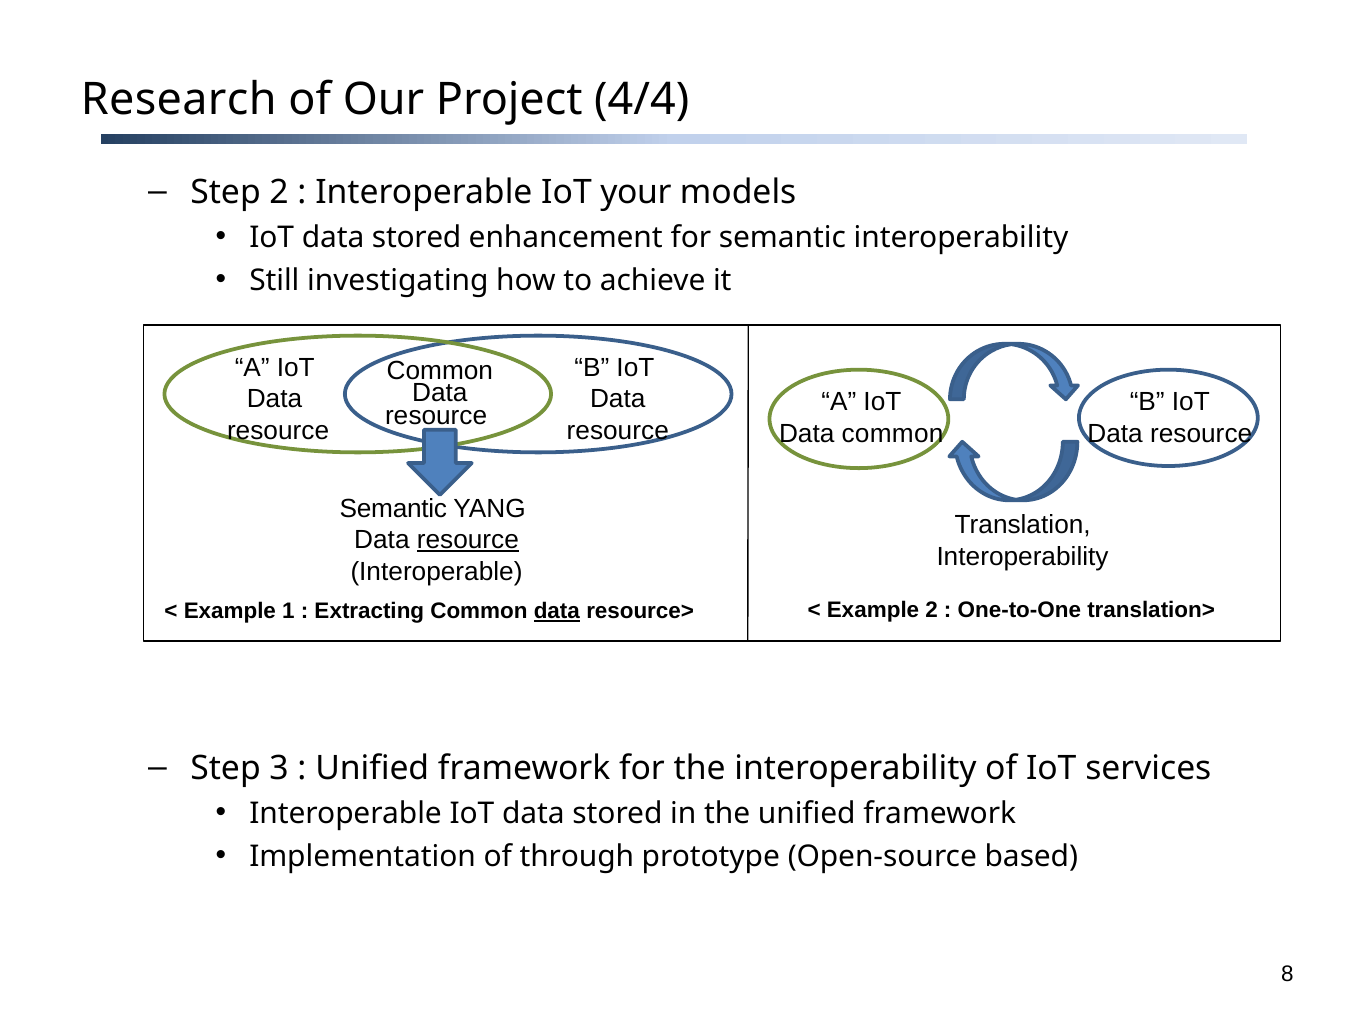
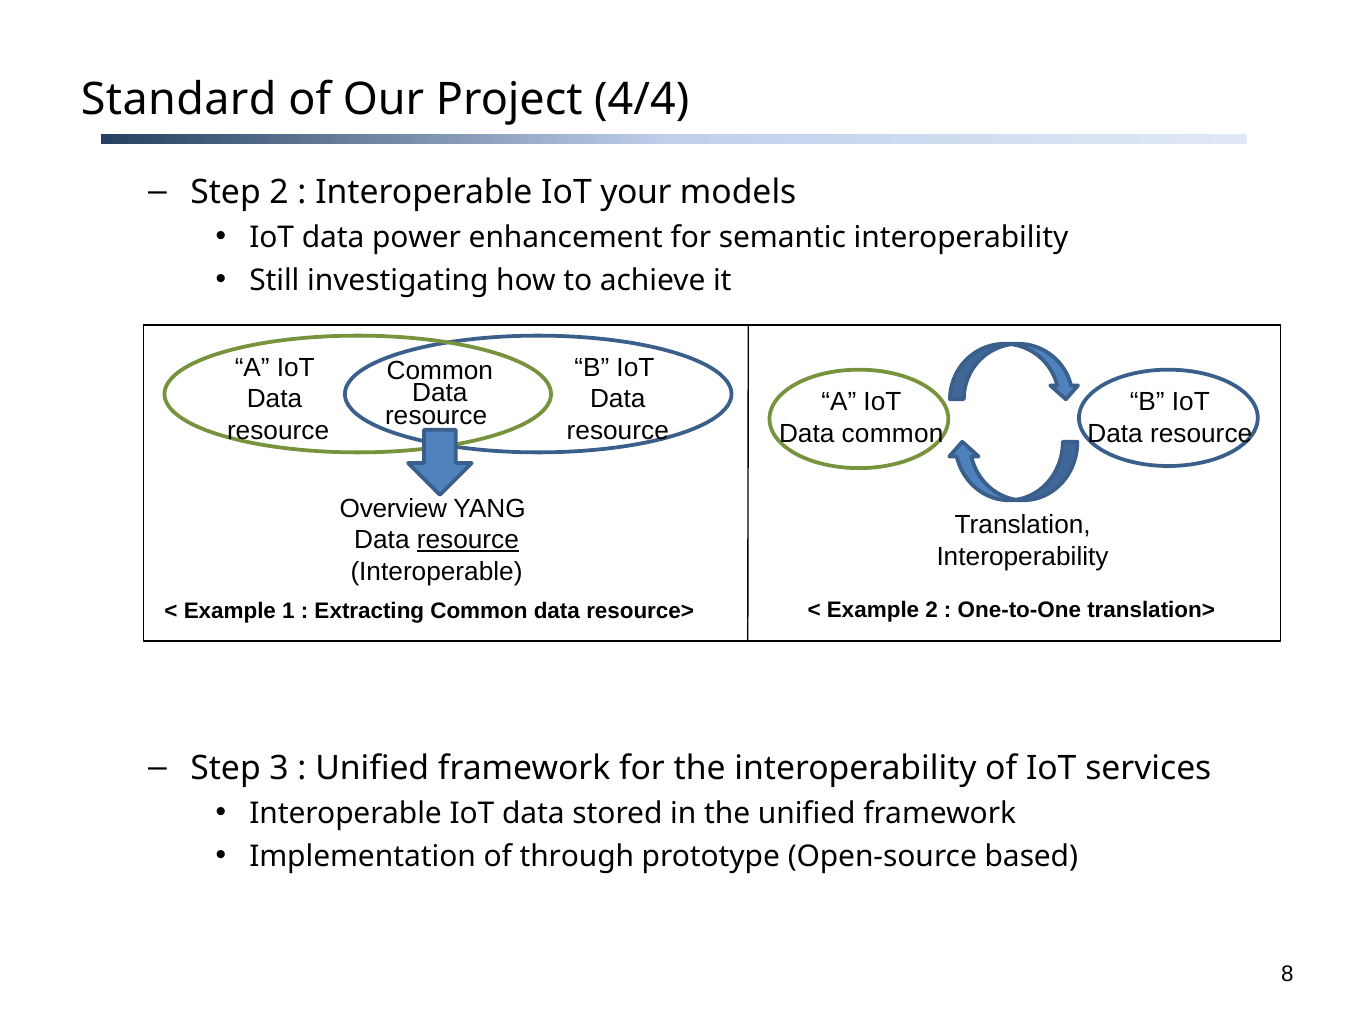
Research: Research -> Standard (179, 100)
stored: stored -> power (417, 238)
Semantic: Semantic -> Overview (393, 508)
data underline: present -> none (557, 611)
